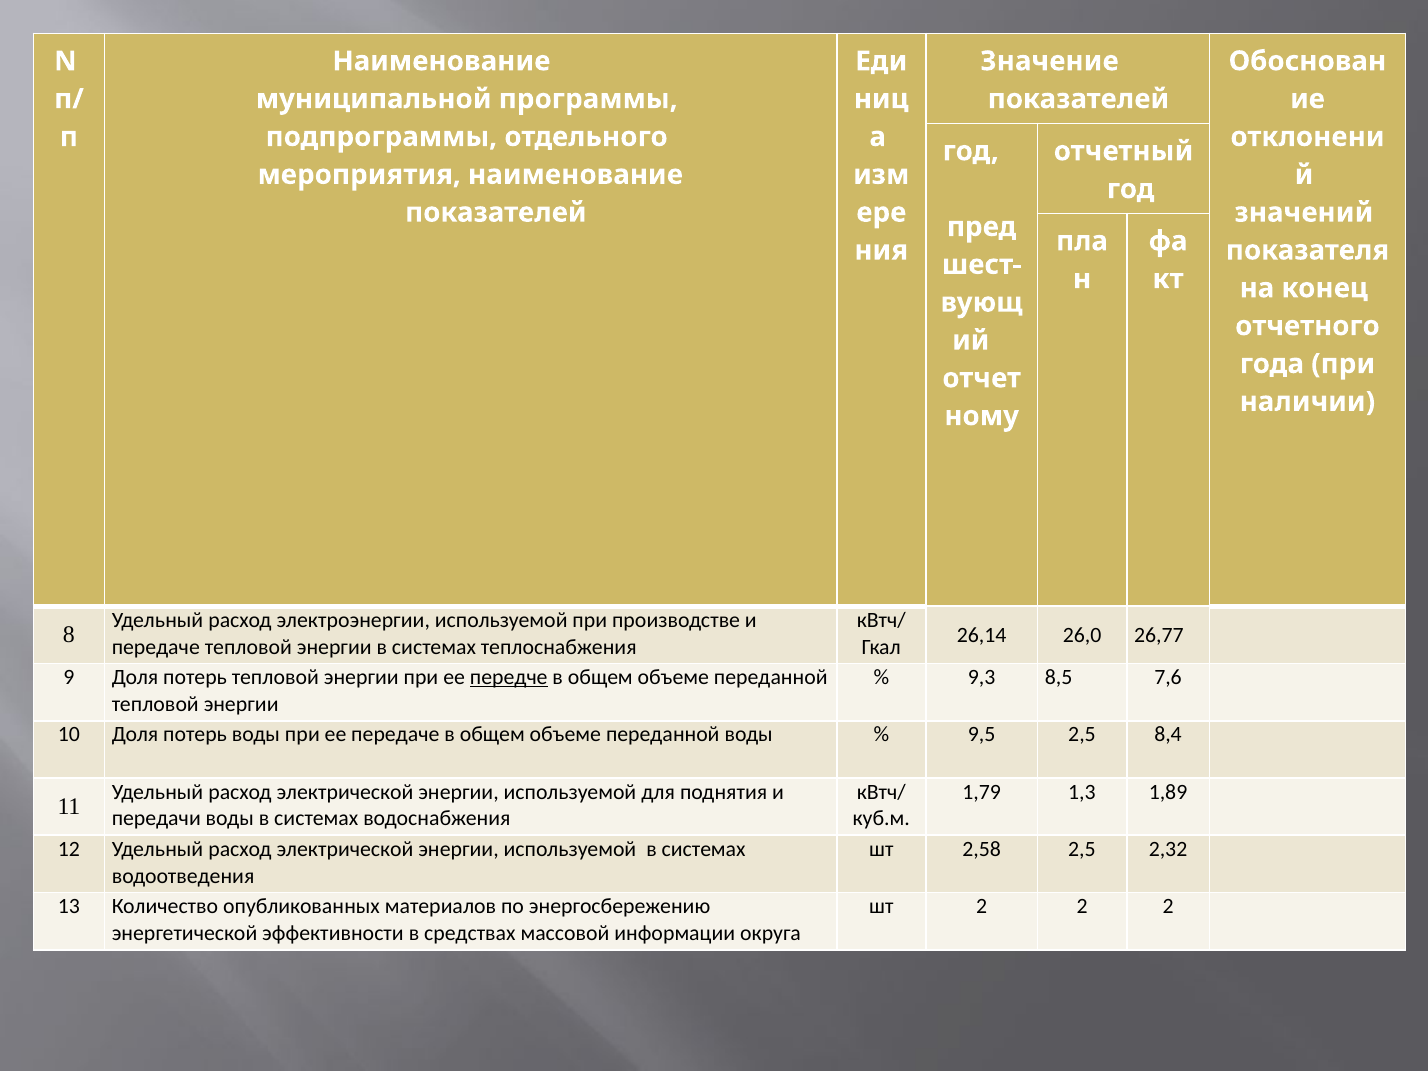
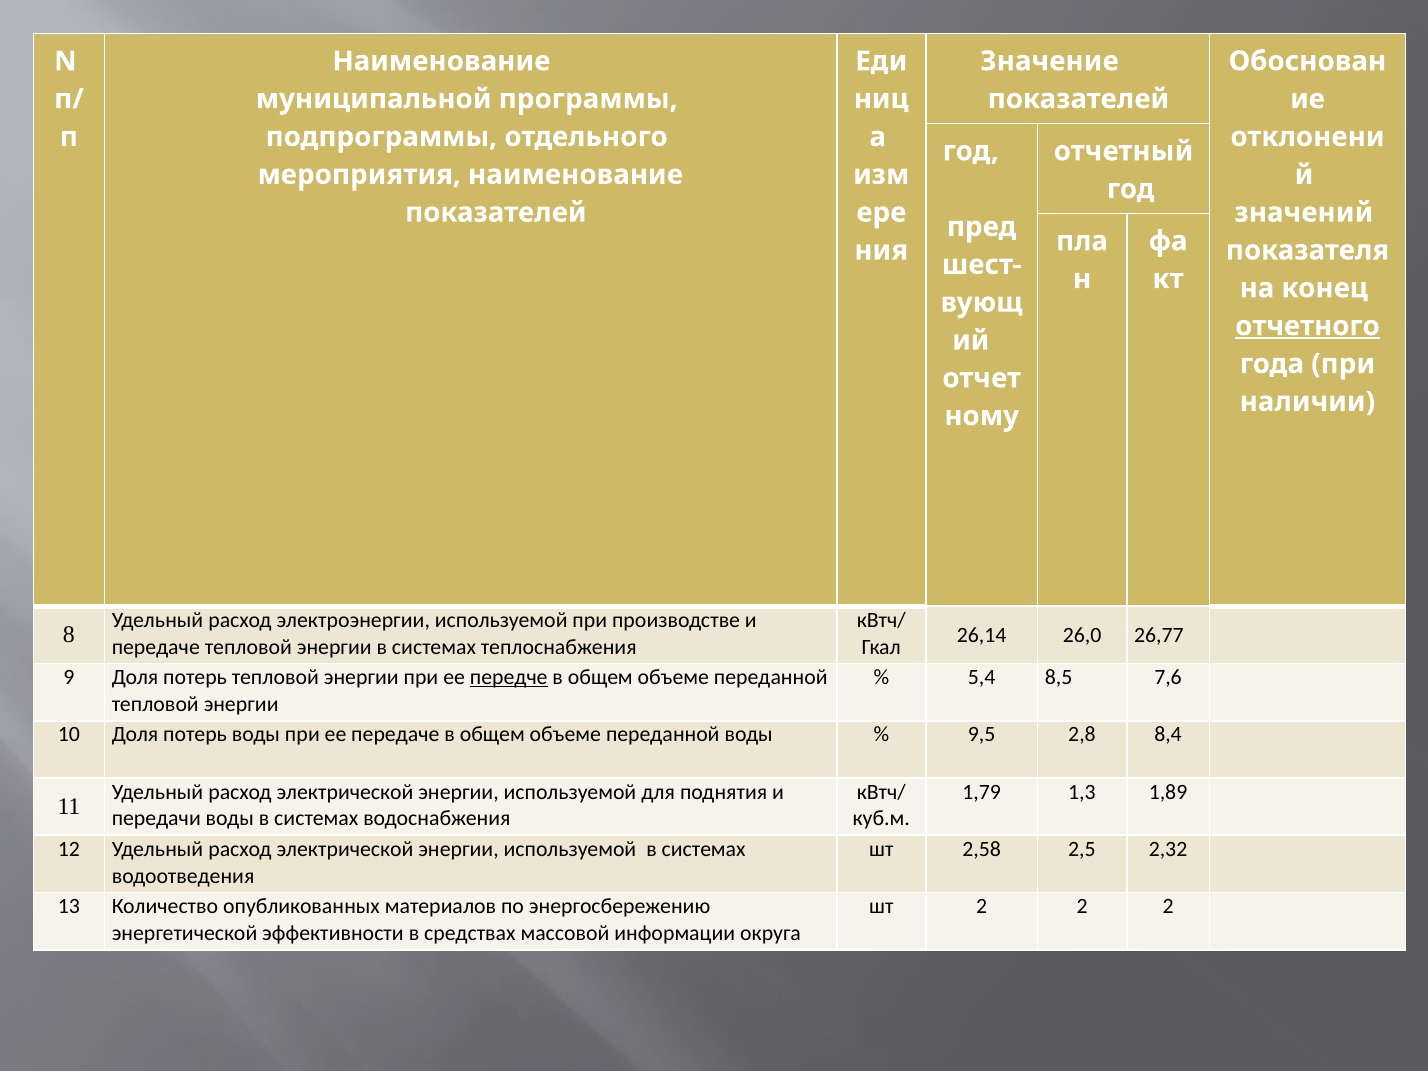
отчетного underline: none -> present (1307, 326)
9,3: 9,3 -> 5,4 (982, 677)
9,5 2,5: 2,5 -> 2,8 (1082, 735)
